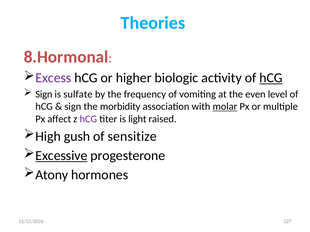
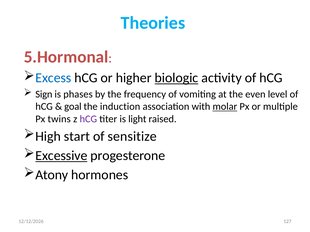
8.Hormonal: 8.Hormonal -> 5.Hormonal (66, 57)
Excess colour: purple -> blue (53, 78)
biologic underline: none -> present (177, 78)
hCG underline: present -> none (271, 78)
sulfate: sulfate -> phases (78, 94)
sign: sign -> goal (73, 107)
morbidity: morbidity -> induction (120, 107)
affect: affect -> twins (59, 119)
gush: gush -> start (77, 137)
